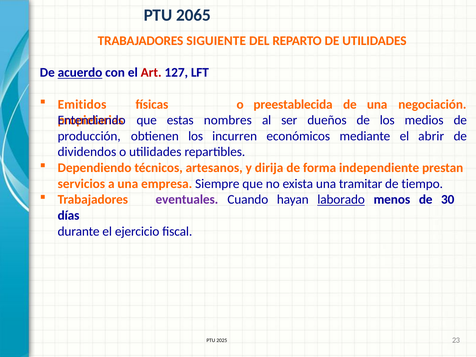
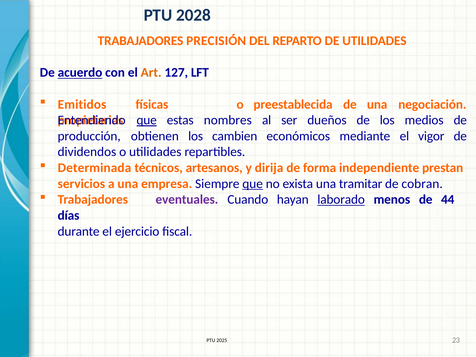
2065: 2065 -> 2028 (193, 15)
SIGUIENTE: SIGUIENTE -> PRECISIÓN (216, 41)
Art colour: red -> orange (151, 73)
que underline: none -> present (147, 120)
incurren: incurren -> cambien (235, 136)
abrir: abrir -> vigor (431, 136)
Dependiendo: Dependiendo -> Determinada (94, 168)
que underline: none -> present (253, 184)
tiempo: tiempo -> cobran (422, 184)
30: 30 -> 44 (448, 200)
